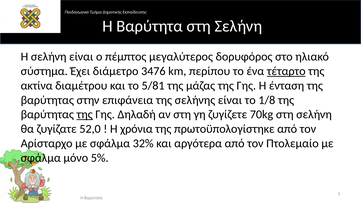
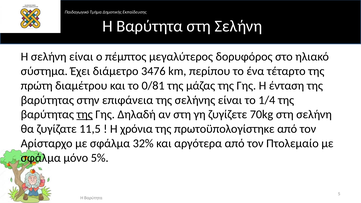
τέταρτο underline: present -> none (286, 71)
ακτίνα: ακτίνα -> πρώτη (37, 86)
5/81: 5/81 -> 0/81 (153, 86)
1/8: 1/8 -> 1/4 (267, 100)
52,0: 52,0 -> 11,5 (90, 129)
